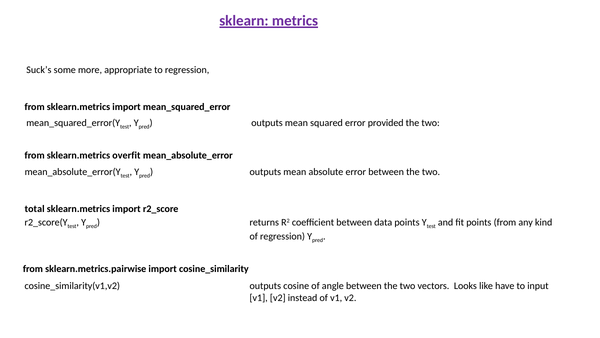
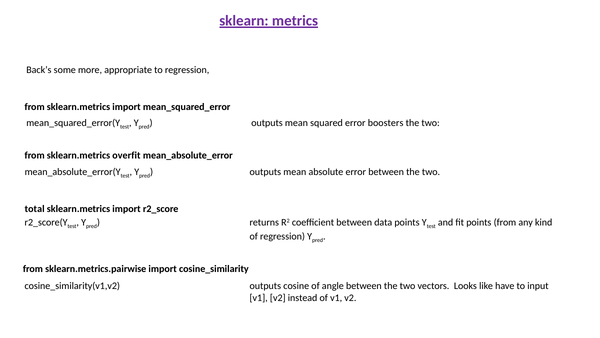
Suck’s: Suck’s -> Back’s (39, 70)
provided: provided -> boosters (386, 123)
